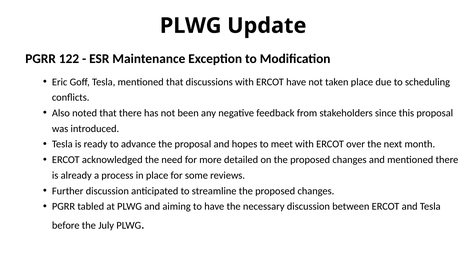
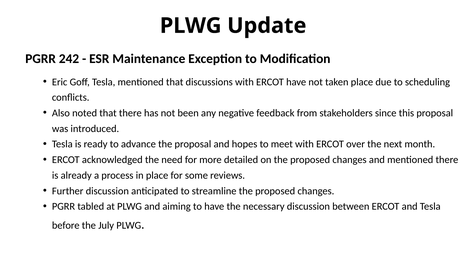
122: 122 -> 242 (69, 59)
